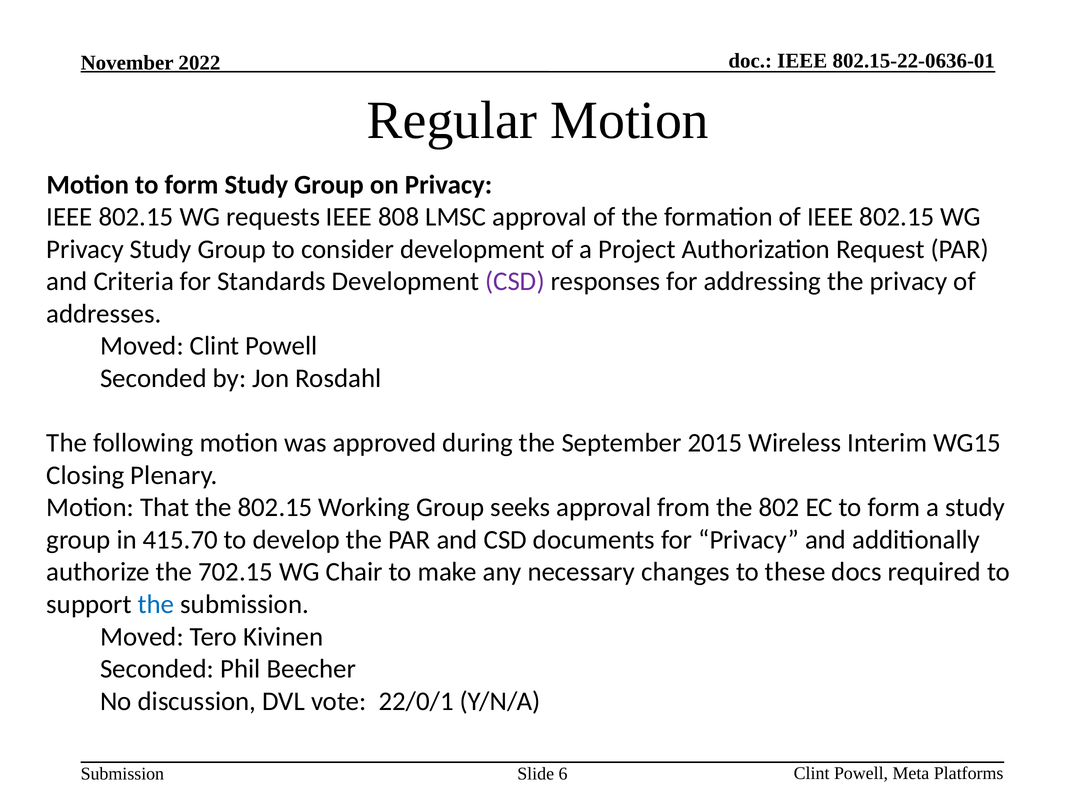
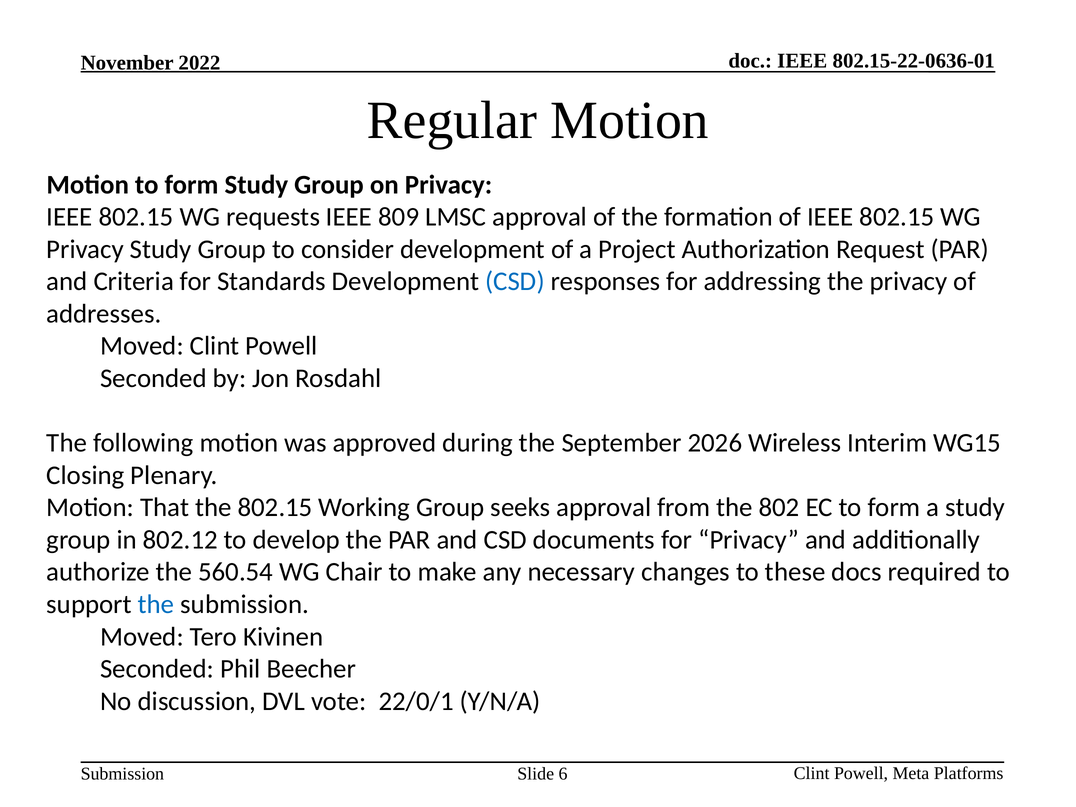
808: 808 -> 809 (399, 217)
CSD colour: purple -> blue (515, 282)
2015: 2015 -> 2026 (715, 443)
415.70: 415.70 -> 802.12 (180, 540)
702.15: 702.15 -> 560.54 (236, 572)
